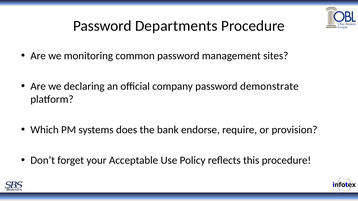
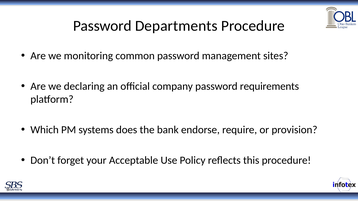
demonstrate: demonstrate -> requirements (269, 86)
